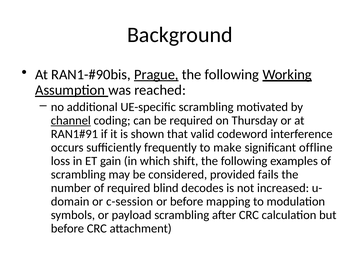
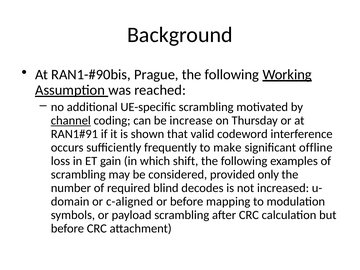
Prague underline: present -> none (156, 75)
be required: required -> increase (191, 121)
fails: fails -> only (268, 174)
c-session: c-session -> c-aligned (130, 201)
